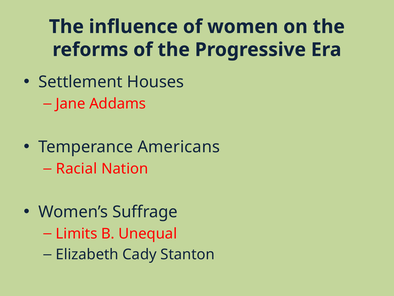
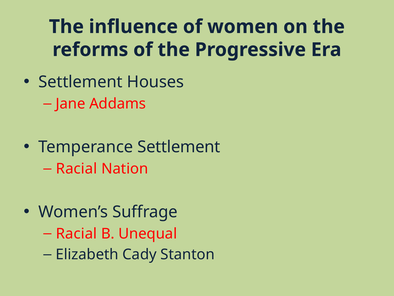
Temperance Americans: Americans -> Settlement (179, 147)
Limits: Limits -> Racial (76, 233)
